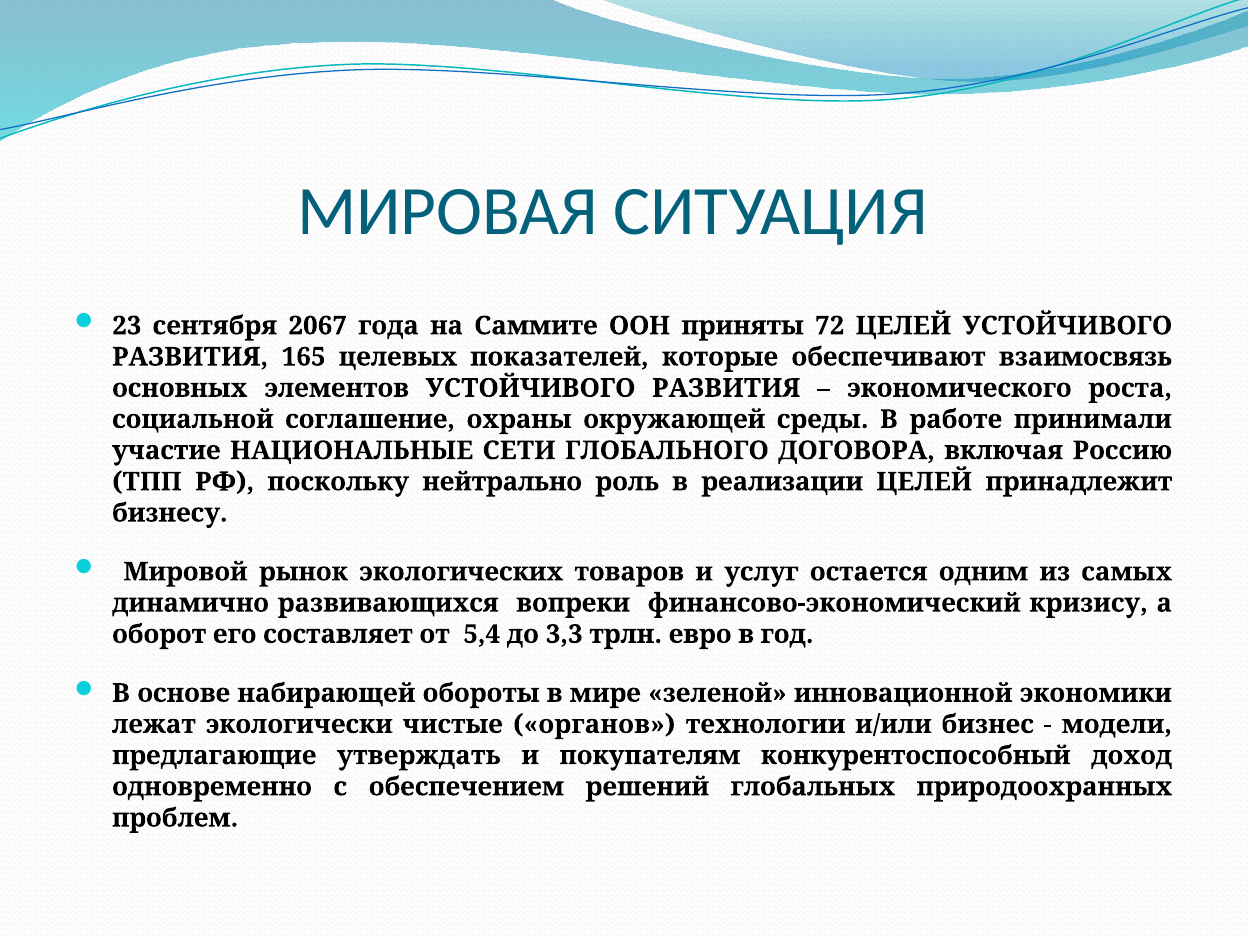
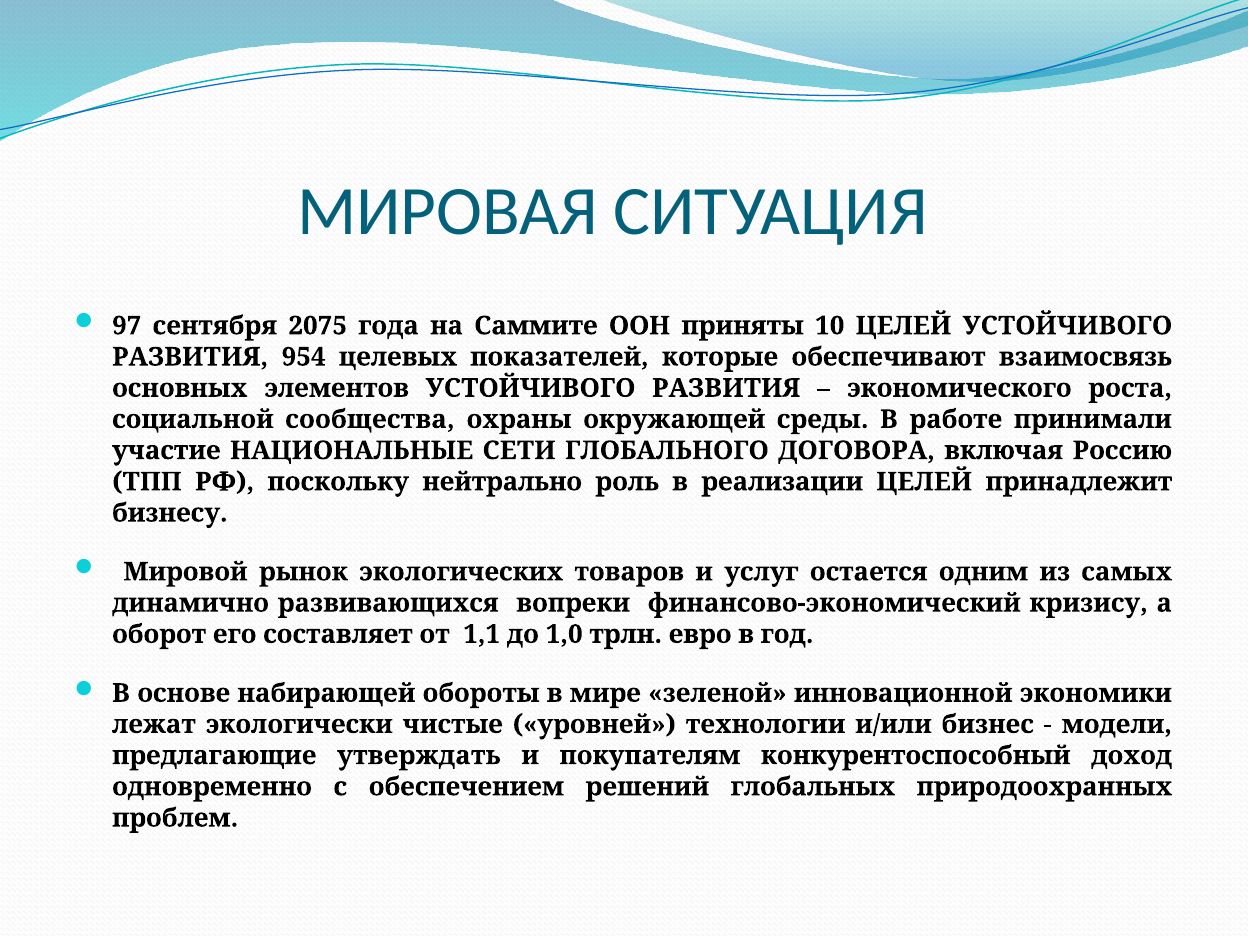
23: 23 -> 97 (127, 326)
2067: 2067 -> 2075 (318, 326)
72: 72 -> 10 (830, 326)
165: 165 -> 954 (304, 357)
соглашение: соглашение -> сообщества (370, 419)
5,4: 5,4 -> 1,1 (482, 634)
3,3: 3,3 -> 1,0 (564, 634)
органов: органов -> уровней (594, 724)
